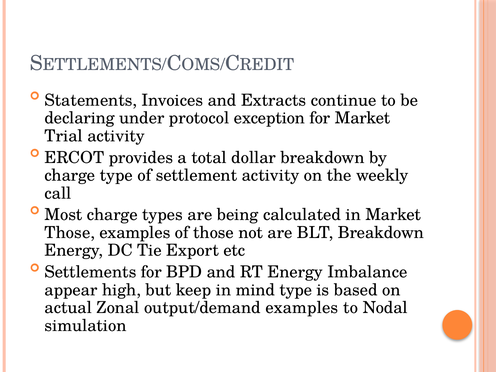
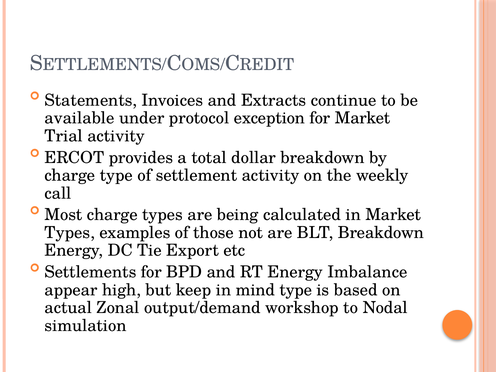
declaring: declaring -> available (80, 118)
Those: Those -> Types (70, 233)
output/demand examples: examples -> workshop (302, 308)
